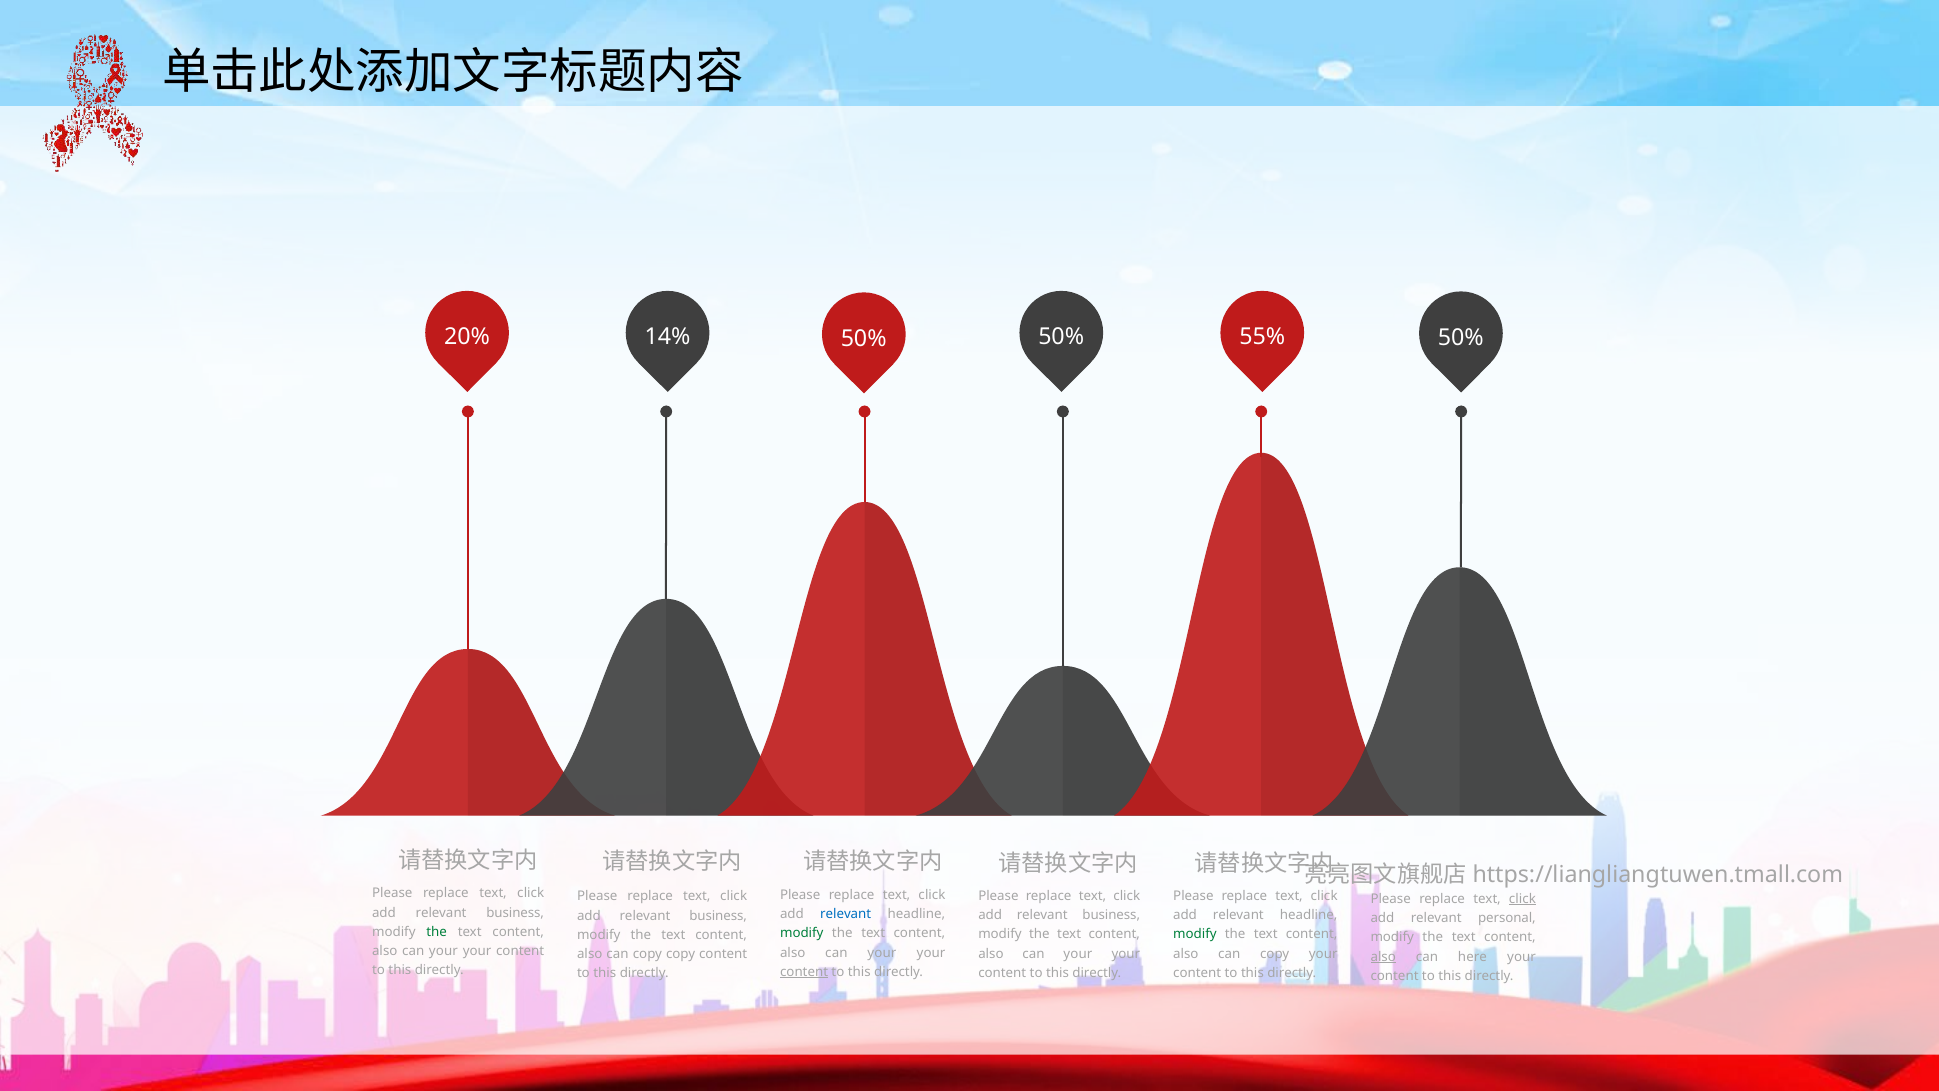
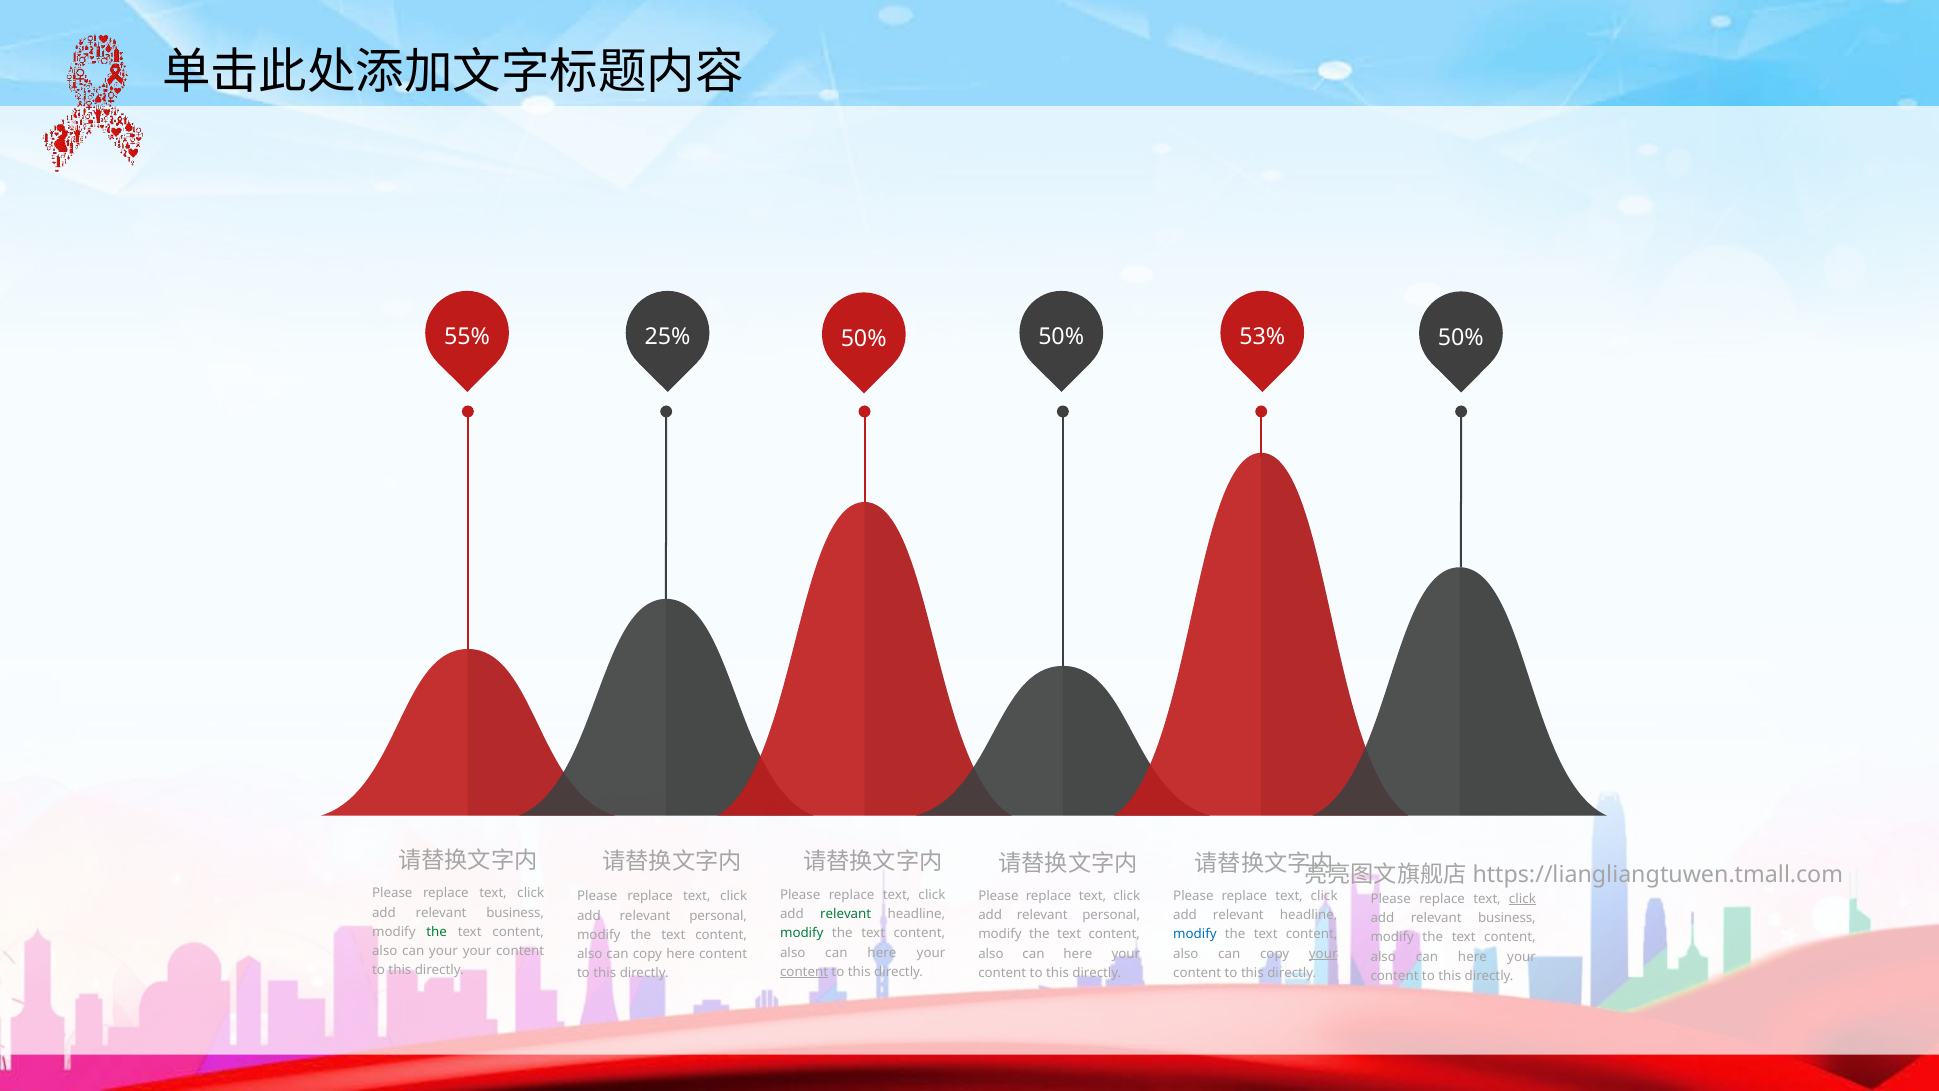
20%: 20% -> 55% (467, 337)
14%: 14% -> 25% (668, 337)
55%: 55% -> 53% (1262, 337)
relevant colour: blue -> green (846, 914)
business: business -> personal (1111, 915)
business: business -> personal (718, 916)
personal: personal -> business (1507, 918)
modify colour: green -> blue (1195, 934)
your: your -> here (882, 953)
your: your -> here (1078, 953)
your underline: none -> present (1323, 953)
copy copy: copy -> here (681, 954)
also underline: present -> none (1383, 956)
